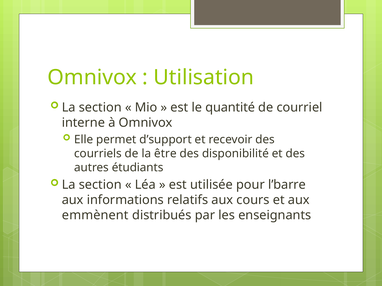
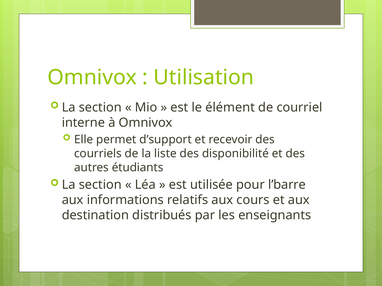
quantité: quantité -> élément (230, 108)
être: être -> liste (165, 154)
emmènent: emmènent -> destination (95, 216)
